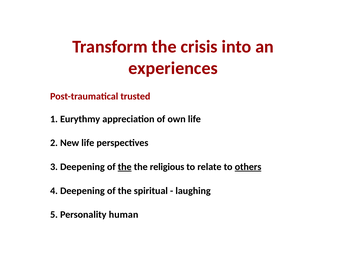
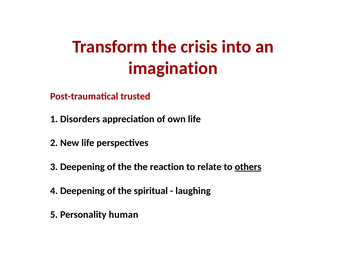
experiences: experiences -> imagination (173, 68)
Eurythmy: Eurythmy -> Disorders (80, 119)
the underline: present -> none (125, 167)
religious: religious -> reaction (167, 167)
